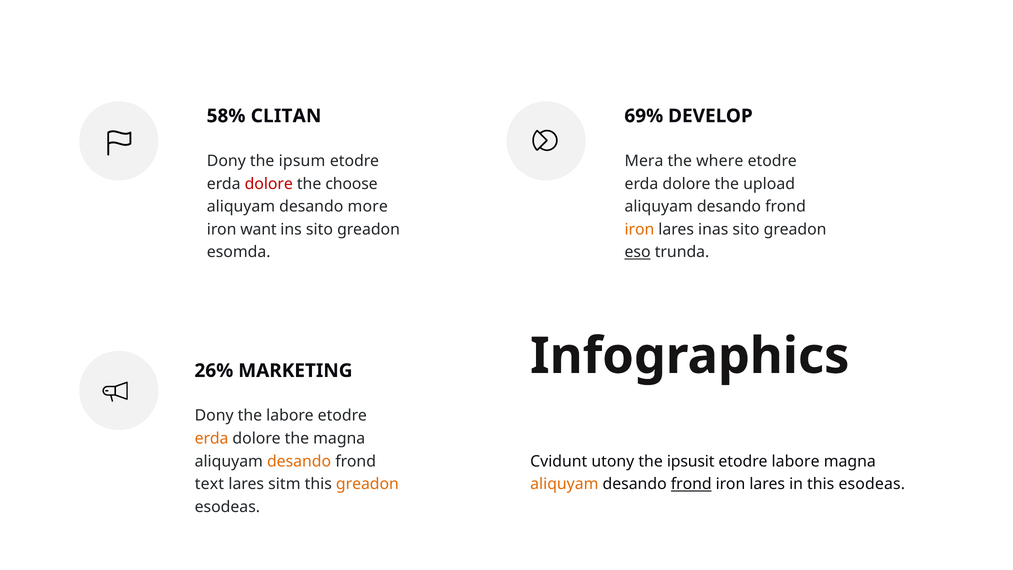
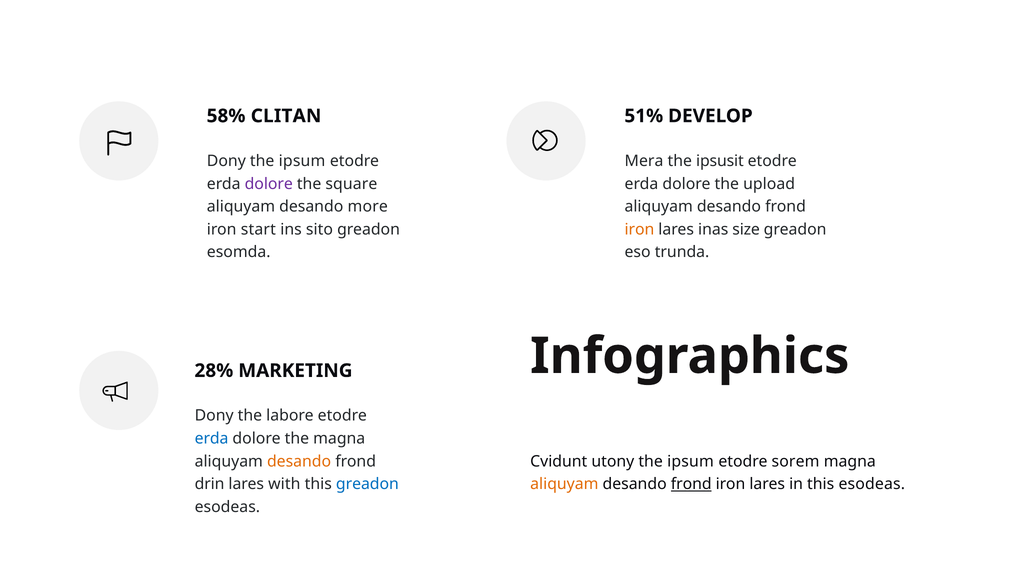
69%: 69% -> 51% (644, 116)
where: where -> ipsusit (720, 161)
dolore colour: red -> purple (269, 184)
choose: choose -> square (351, 184)
want: want -> start (258, 229)
inas sito: sito -> size (746, 229)
eso underline: present -> none (638, 252)
26%: 26% -> 28% (214, 371)
erda colour: orange -> blue (212, 438)
utony the ipsusit: ipsusit -> ipsum (691, 461)
etodre labore: labore -> sorem (796, 461)
text: text -> drin (210, 484)
sitm: sitm -> with (284, 484)
greadon colour: orange -> blue (367, 484)
